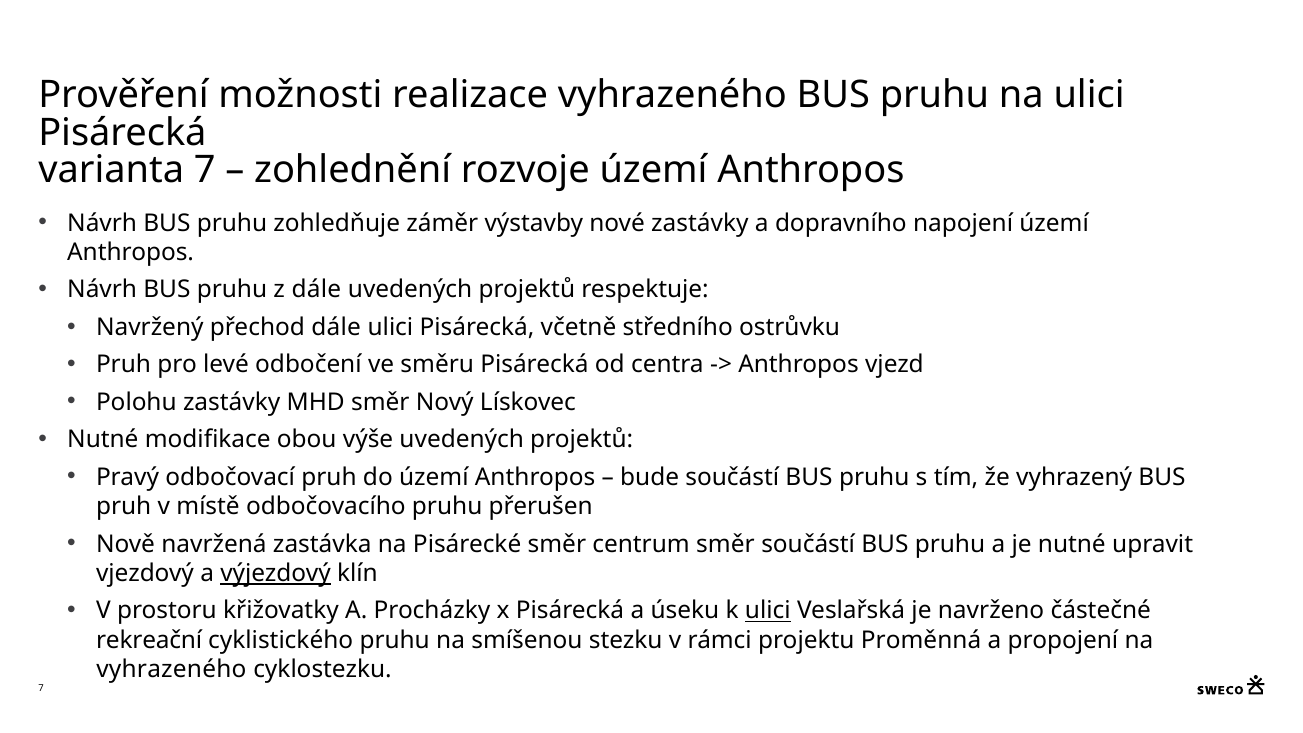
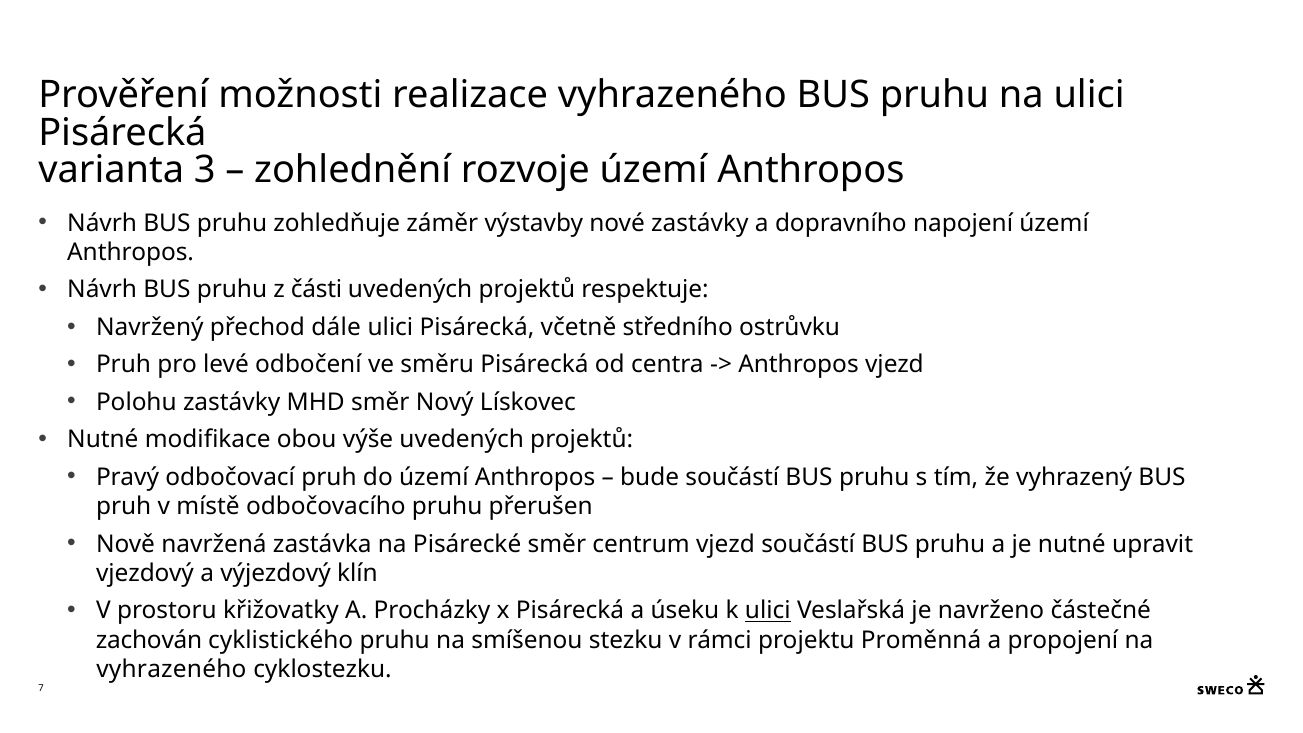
varianta 7: 7 -> 3 (205, 170)
z dále: dále -> části (317, 290)
centrum směr: směr -> vjezd (726, 544)
výjezdový underline: present -> none (276, 573)
rekreační: rekreační -> zachován (149, 640)
